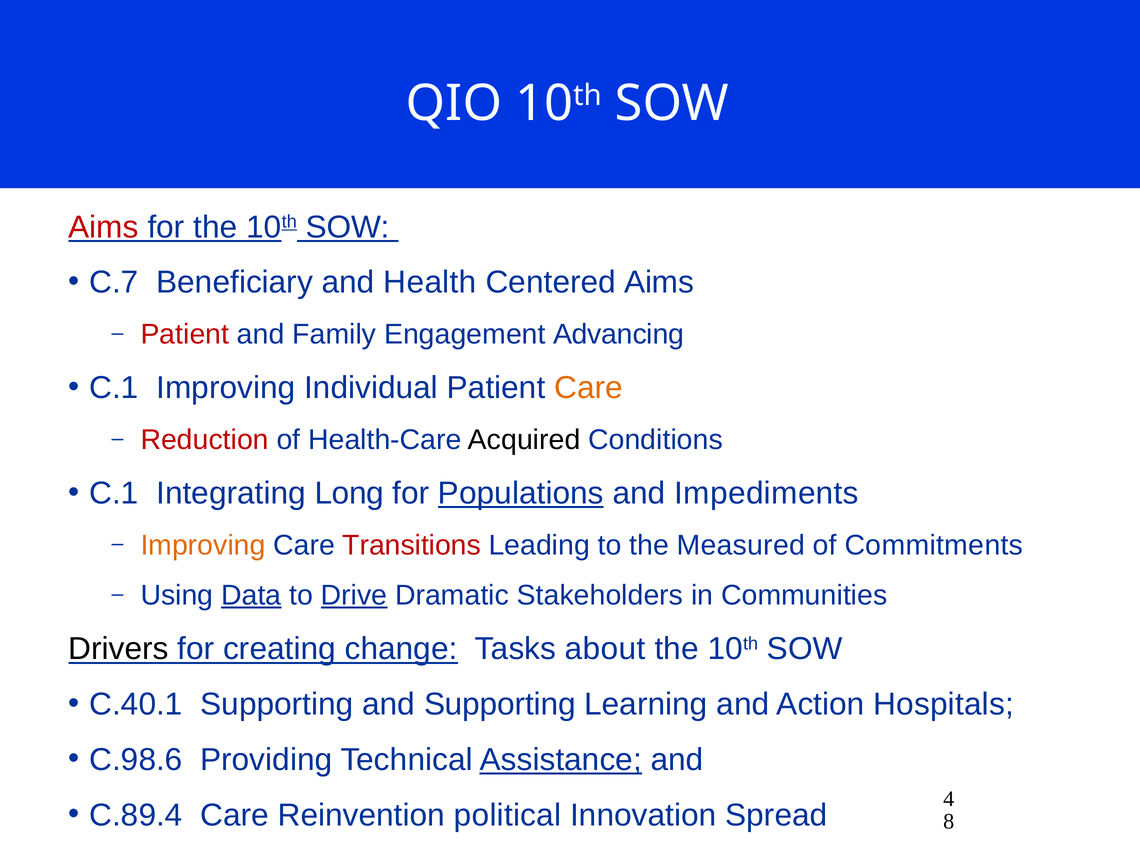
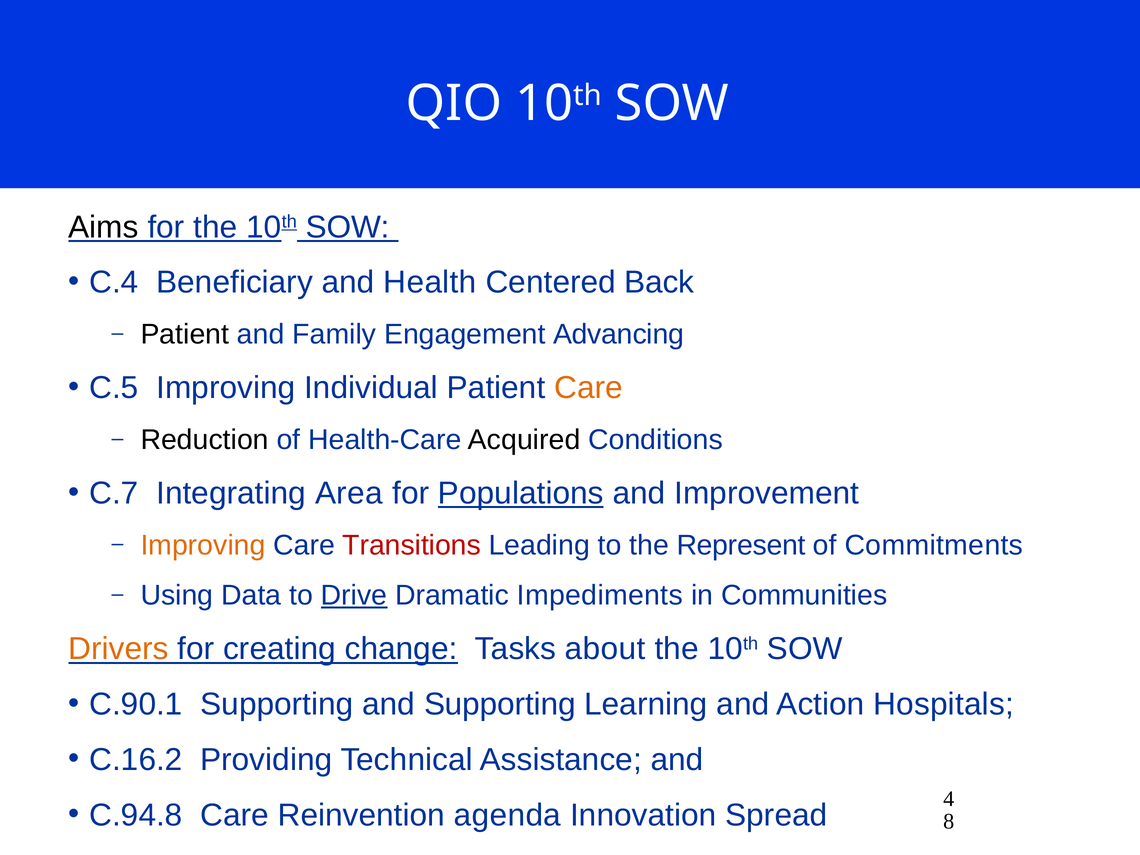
Aims colour: red -> black (103, 227)
C.7: C.7 -> C.4 (114, 282)
Centered Aims: Aims -> Back (659, 282)
Patient colour: red -> black (185, 334)
C.1: C.1 -> C.5 (114, 388)
Reduction colour: red -> black (205, 440)
C.1: C.1 -> C.7 (114, 493)
Long: Long -> Area (349, 493)
Impediments: Impediments -> Improvement (767, 493)
Measured: Measured -> Represent (741, 545)
Data underline: present -> none (251, 595)
Stakeholders: Stakeholders -> Impediments (600, 595)
Drivers colour: black -> orange (118, 649)
C.40.1: C.40.1 -> C.90.1 (136, 704)
C.98.6: C.98.6 -> C.16.2 (136, 760)
Assistance underline: present -> none (561, 760)
C.89.4: C.89.4 -> C.94.8 (136, 815)
political: political -> agenda (507, 815)
